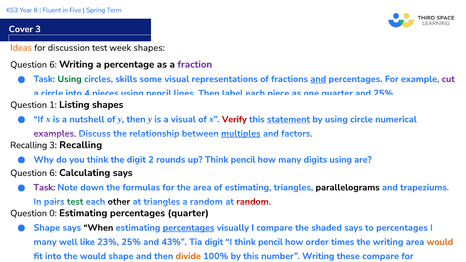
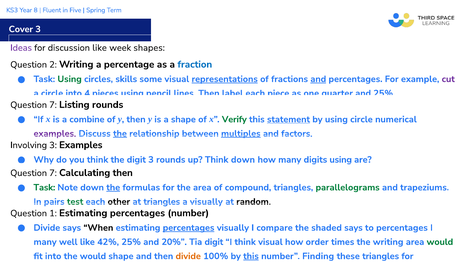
Ideas colour: orange -> purple (21, 48)
discussion test: test -> like (100, 48)
6: 6 -> 2 (53, 65)
fraction colour: purple -> blue (195, 64)
representations underline: none -> present (225, 79)
1: 1 -> 7 (53, 105)
Listing shapes: shapes -> rounds (108, 105)
nutshell: nutshell -> combine (87, 119)
a visual: visual -> shape (183, 119)
Verify colour: red -> green (234, 119)
the underline: none -> present (120, 134)
Recalling: Recalling -> Involving (29, 145)
3 Recalling: Recalling -> Examples (81, 145)
digit 2: 2 -> 3 (151, 160)
up Think pencil: pencil -> down (243, 160)
6: 6 -> 7 (53, 173)
Calculating says: says -> then (123, 173)
Task colour: purple -> green (44, 188)
the underline: none -> present (113, 188)
of estimating: estimating -> compound (248, 188)
parallelograms colour: black -> green (348, 188)
a random: random -> visually (206, 202)
random colour: red -> black (254, 202)
0: 0 -> 1 (53, 213)
percentages quarter: quarter -> number (188, 213)
Shape: Shape -> Divide (47, 228)
23%: 23% -> 42% (108, 242)
43%: 43% -> 20% (174, 242)
I think pencil: pencil -> visual (270, 242)
would colour: orange -> green (440, 242)
this underline: none -> present (251, 256)
number Writing: Writing -> Finding (318, 256)
these compare: compare -> triangles (381, 256)
